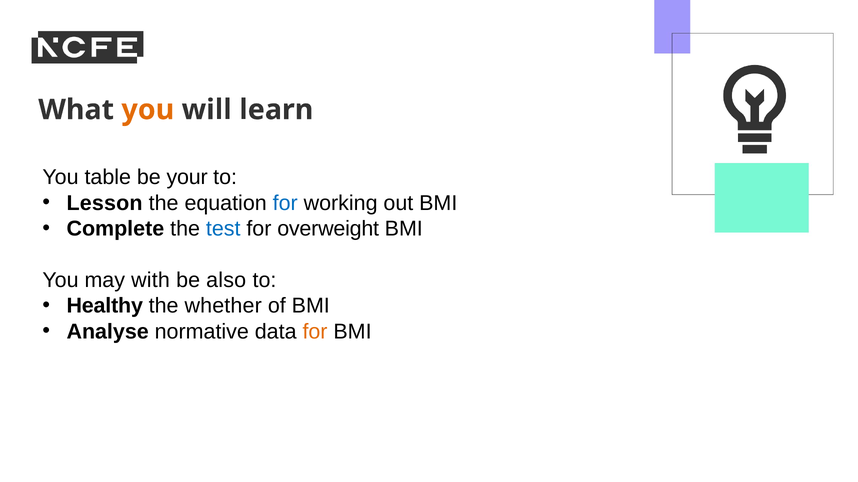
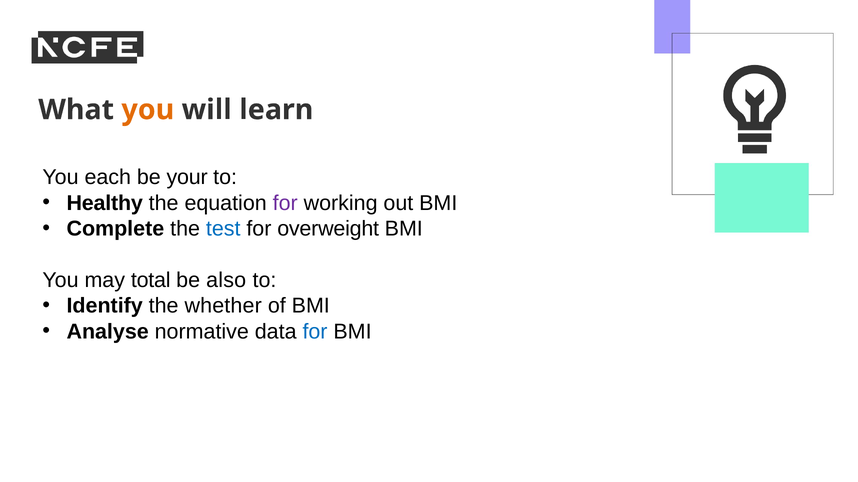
table: table -> each (108, 178)
Lesson: Lesson -> Healthy (105, 203)
for colour: blue -> purple (285, 203)
with: with -> total (151, 280)
Healthy: Healthy -> Identify (105, 306)
for colour: orange -> blue (315, 332)
